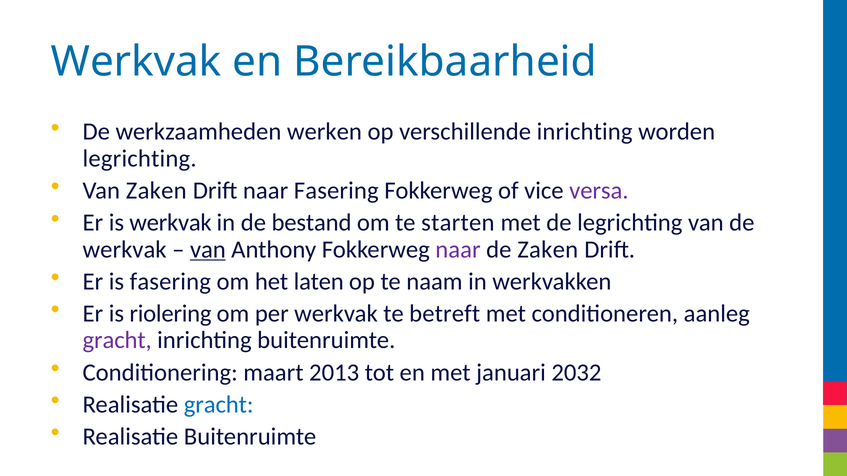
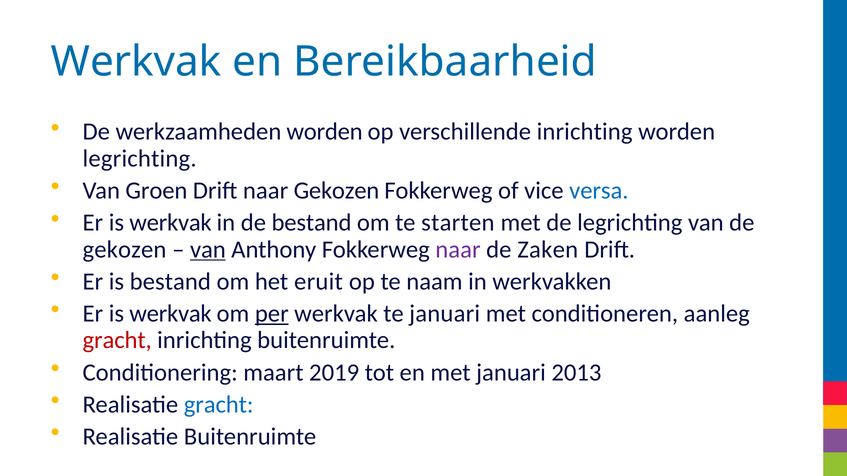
werkzaamheden werken: werken -> worden (325, 132)
Van Zaken: Zaken -> Groen (156, 191)
naar Fasering: Fasering -> Gekozen (336, 191)
versa colour: purple -> blue (599, 191)
werkvak: werkvak -> gekozen (125, 250)
is fasering: fasering -> bestand (170, 282)
laten: laten -> eruit (318, 282)
riolering: riolering -> werkvak (170, 314)
per underline: none -> present (272, 314)
te betreft: betreft -> januari (445, 314)
gracht colour: purple -> red (117, 341)
2013: 2013 -> 2019 (334, 373)
2032: 2032 -> 2013 (576, 373)
